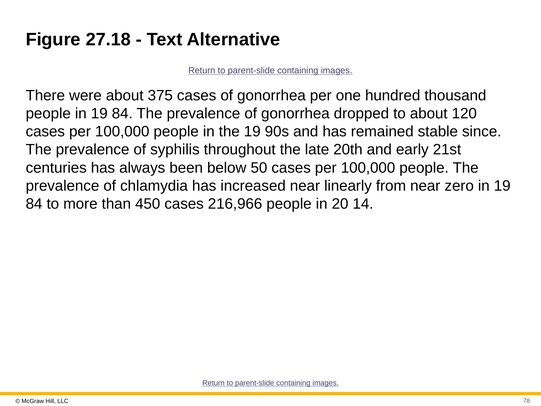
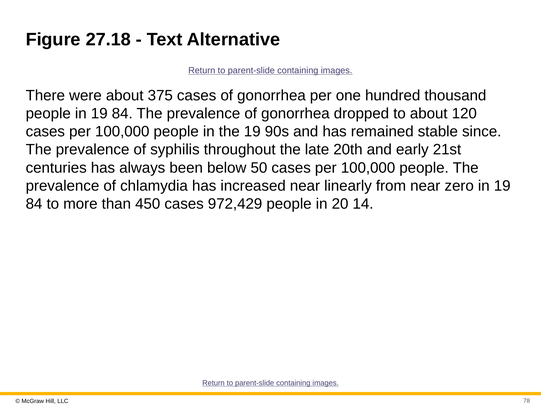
216,966: 216,966 -> 972,429 (235, 204)
